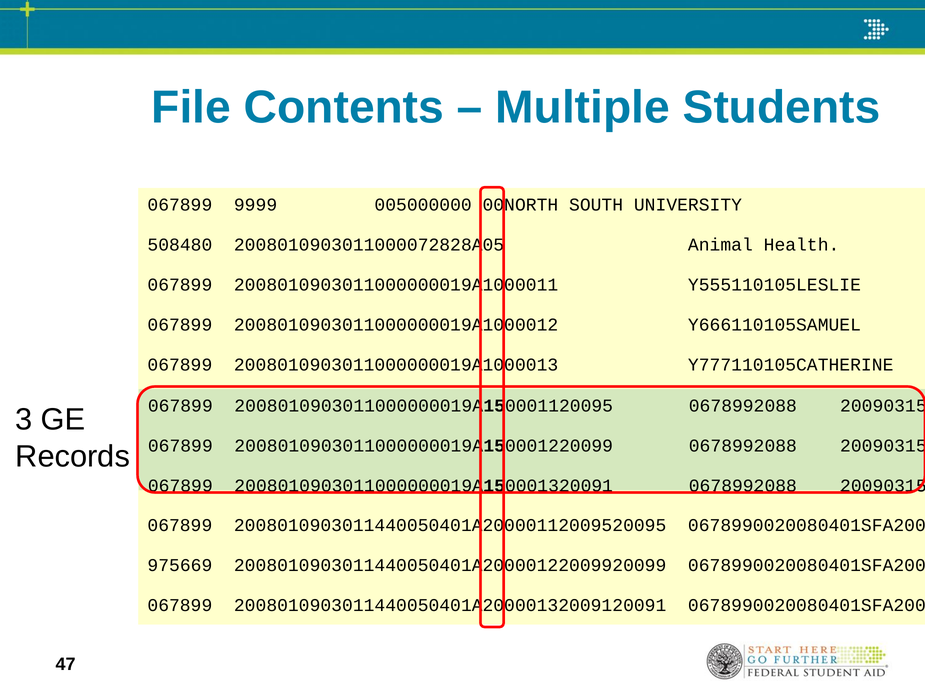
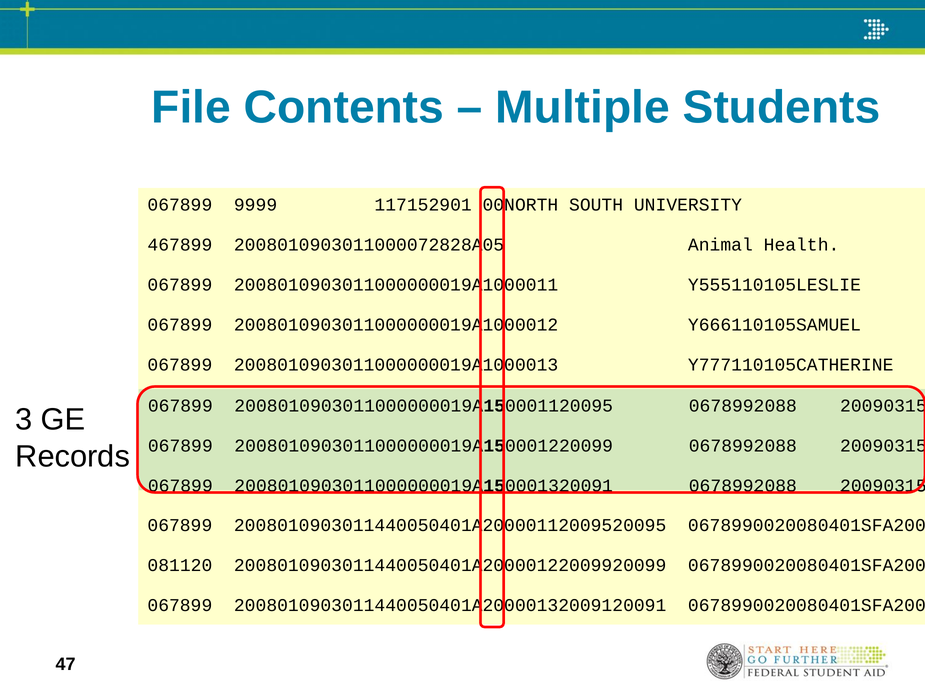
005000000: 005000000 -> 117152901 (423, 205)
508480: 508480 -> 467899 (180, 245)
975669: 975669 -> 081120 (180, 565)
